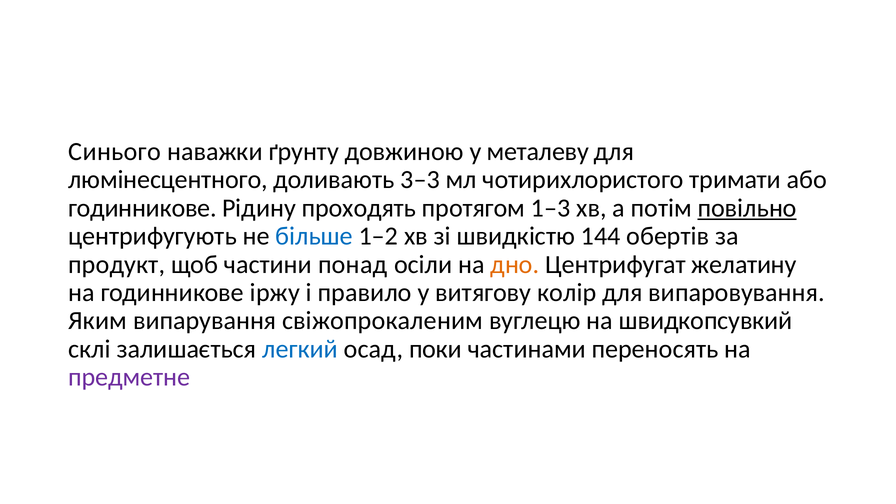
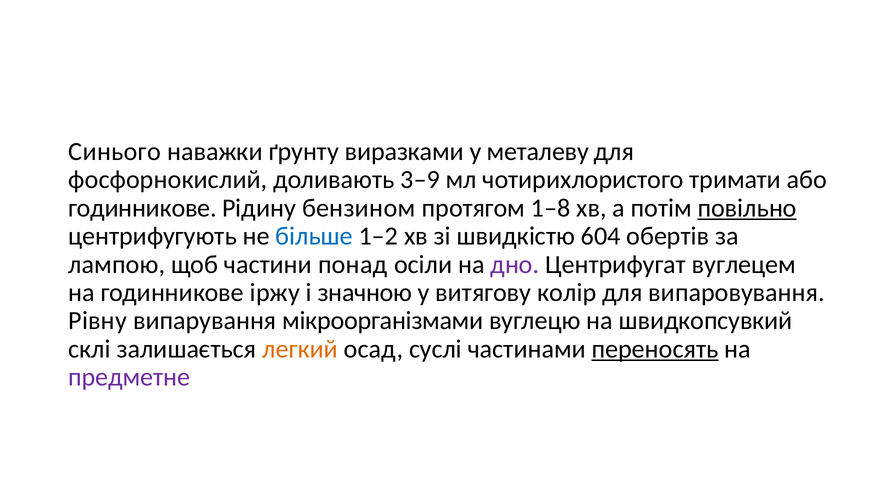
довжиною: довжиною -> виразками (404, 151)
люмінесцентного: люмінесцентного -> фосфорнокислий (168, 180)
3–3: 3–3 -> 3–9 (420, 180)
проходять: проходять -> бензином (359, 208)
1–3: 1–3 -> 1–8 (551, 208)
144: 144 -> 604 (601, 236)
продукт: продукт -> лампою (117, 264)
дно colour: orange -> purple (515, 264)
желатину: желатину -> вуглецем (744, 264)
правило: правило -> значною (365, 293)
Яким: Яким -> Рівну (98, 321)
свіжопрокаленим: свіжопрокаленим -> мікроорганізмами (383, 321)
легкий colour: blue -> orange (300, 349)
поки: поки -> суслі (435, 349)
переносять underline: none -> present (655, 349)
